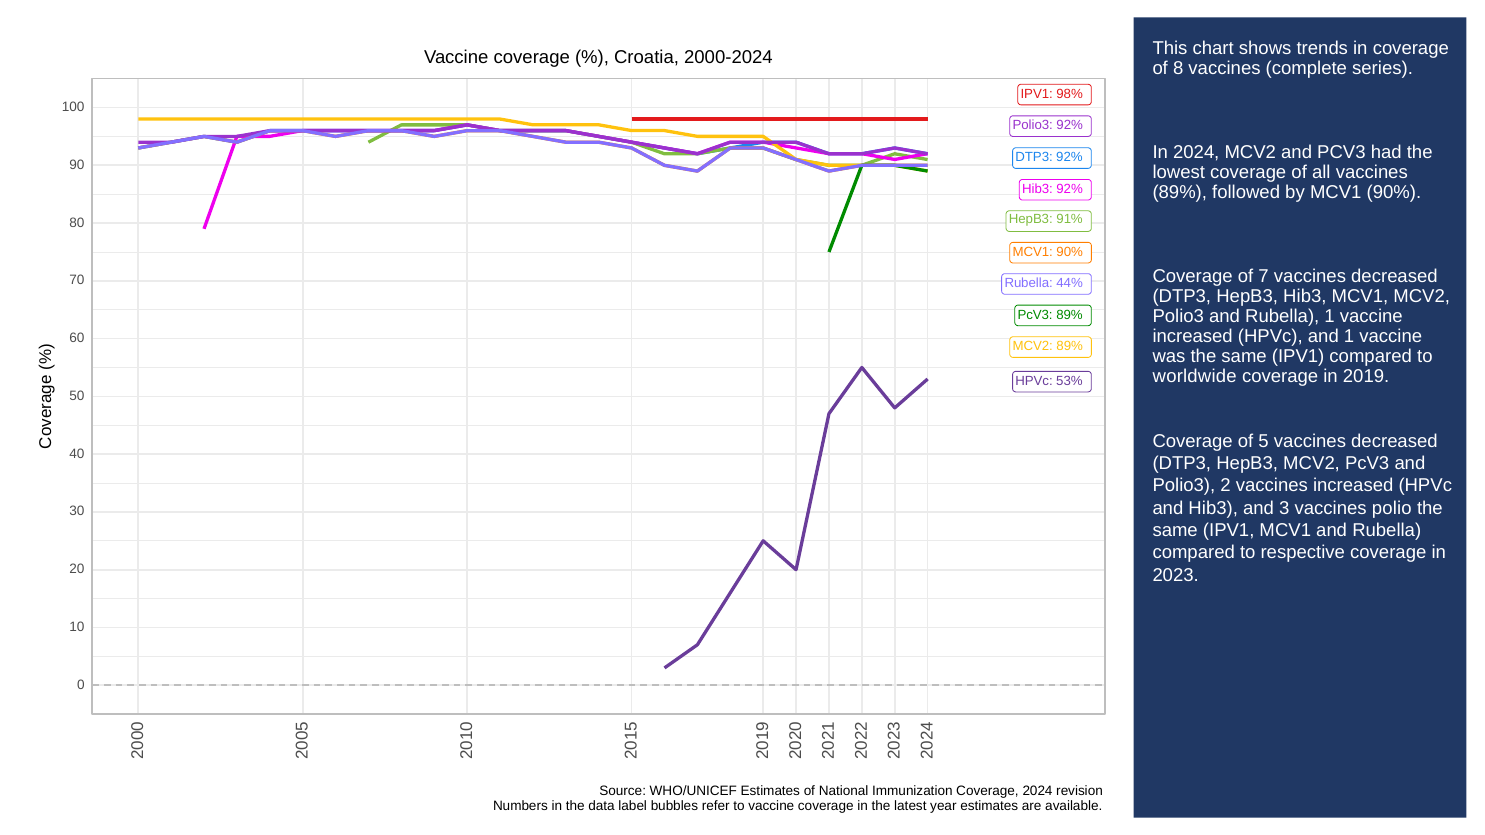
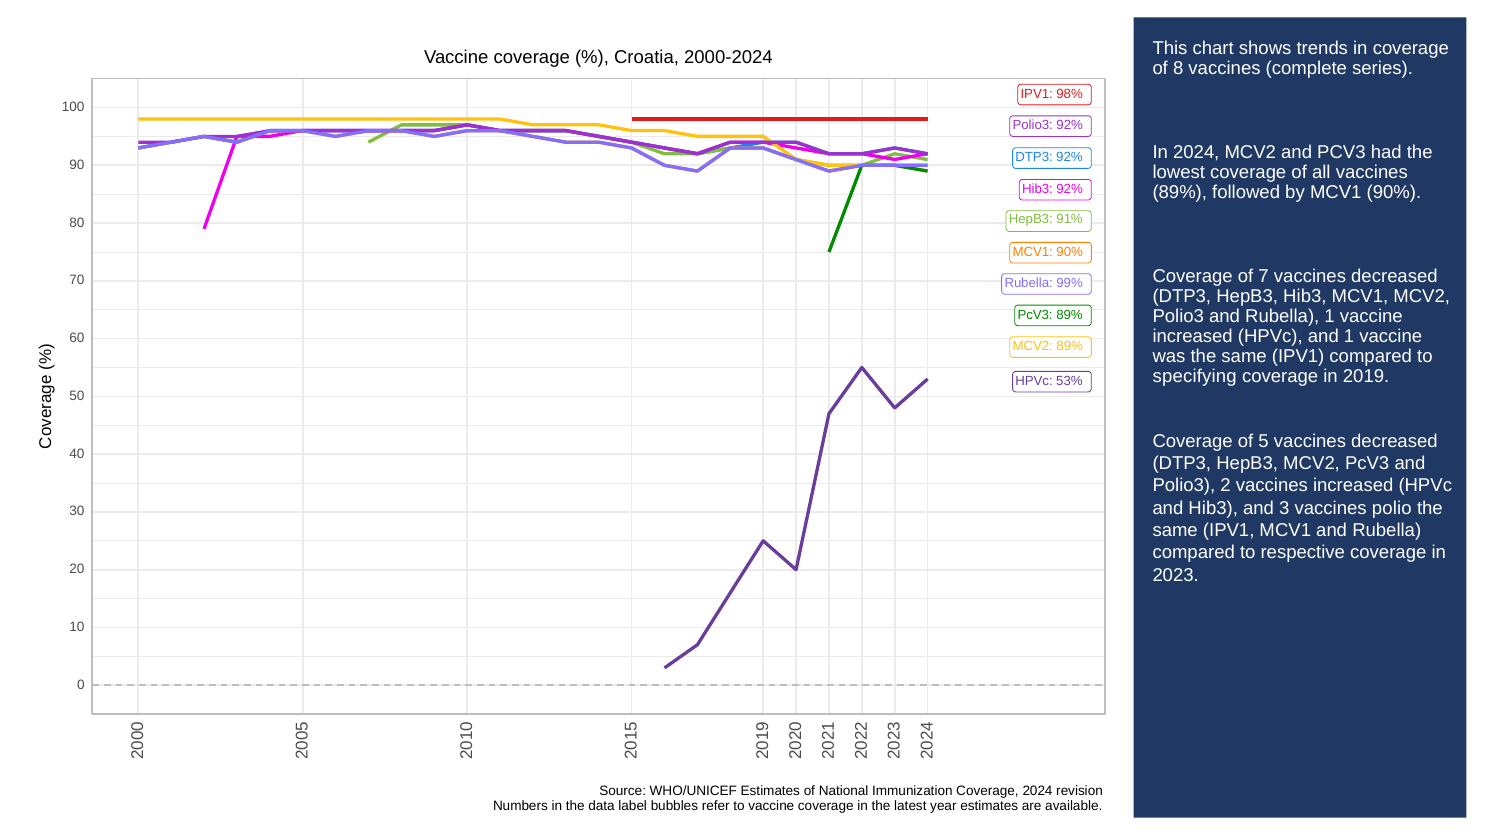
44%: 44% -> 99% (1070, 283)
worldwide: worldwide -> specifying (1195, 377)
